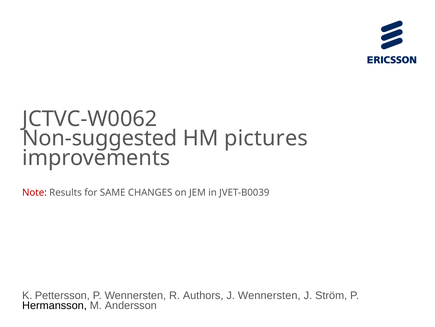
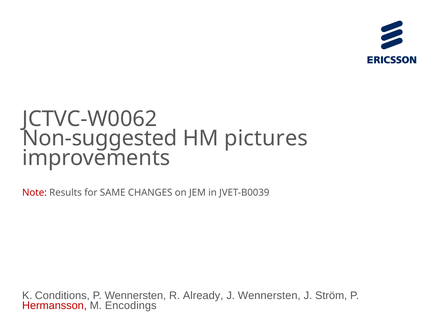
Pettersson: Pettersson -> Conditions (62, 295)
Authors: Authors -> Already (203, 295)
Hermansson colour: black -> red (54, 305)
Andersson: Andersson -> Encodings (131, 305)
